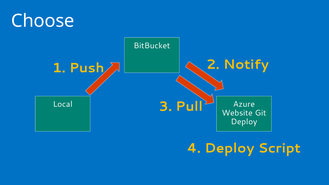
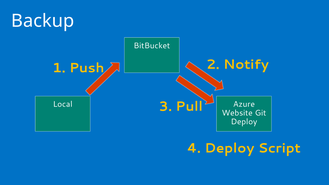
Choose: Choose -> Backup (43, 21)
